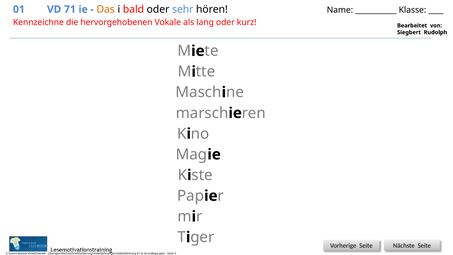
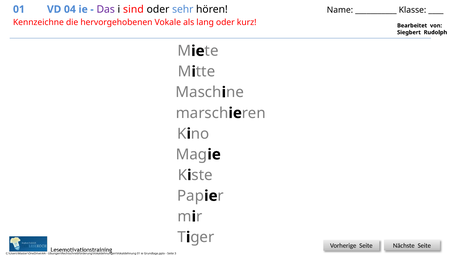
71: 71 -> 04 (70, 9)
Das colour: orange -> purple (106, 9)
bald: bald -> sind (133, 9)
